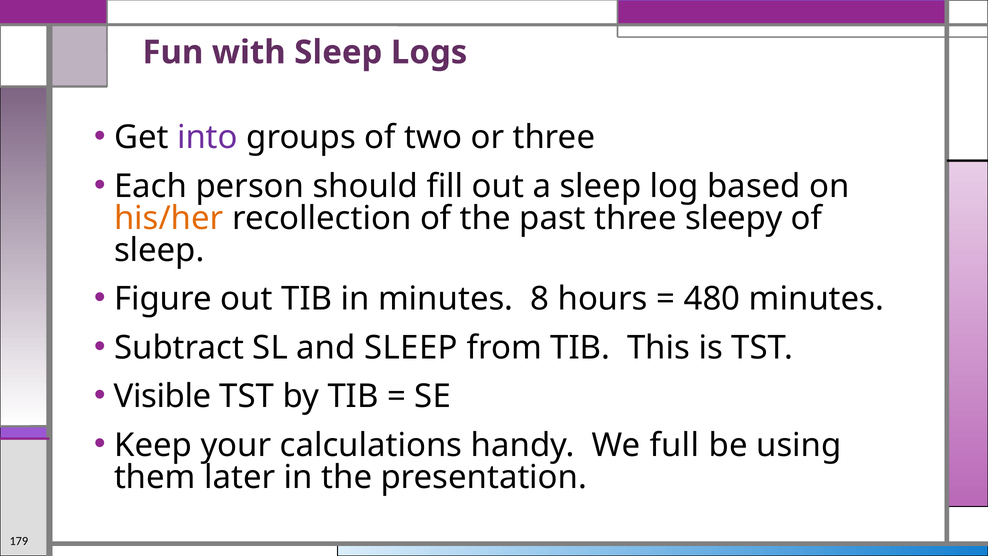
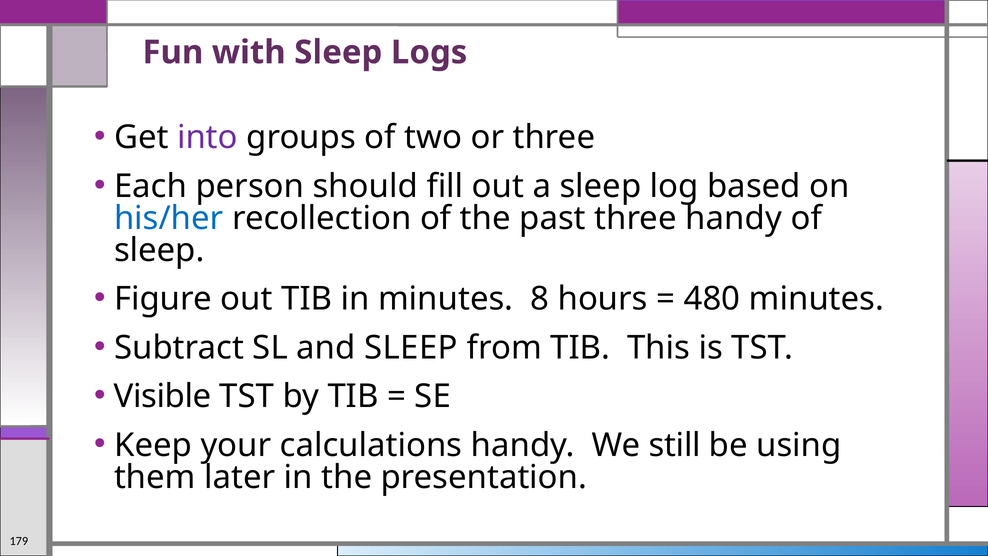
his/her colour: orange -> blue (169, 218)
three sleepy: sleepy -> handy (734, 218)
full: full -> still (675, 445)
